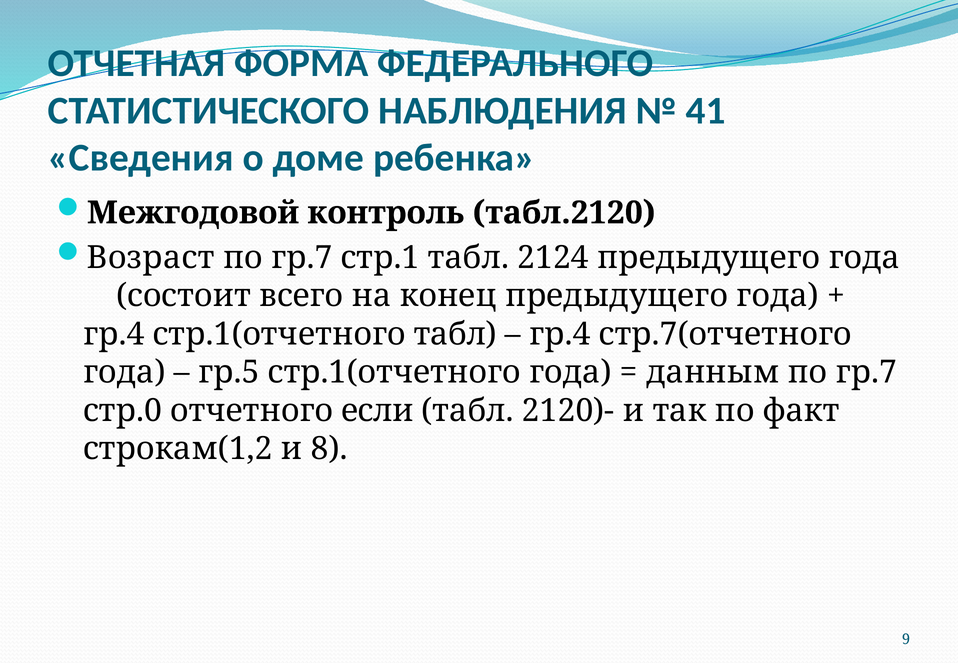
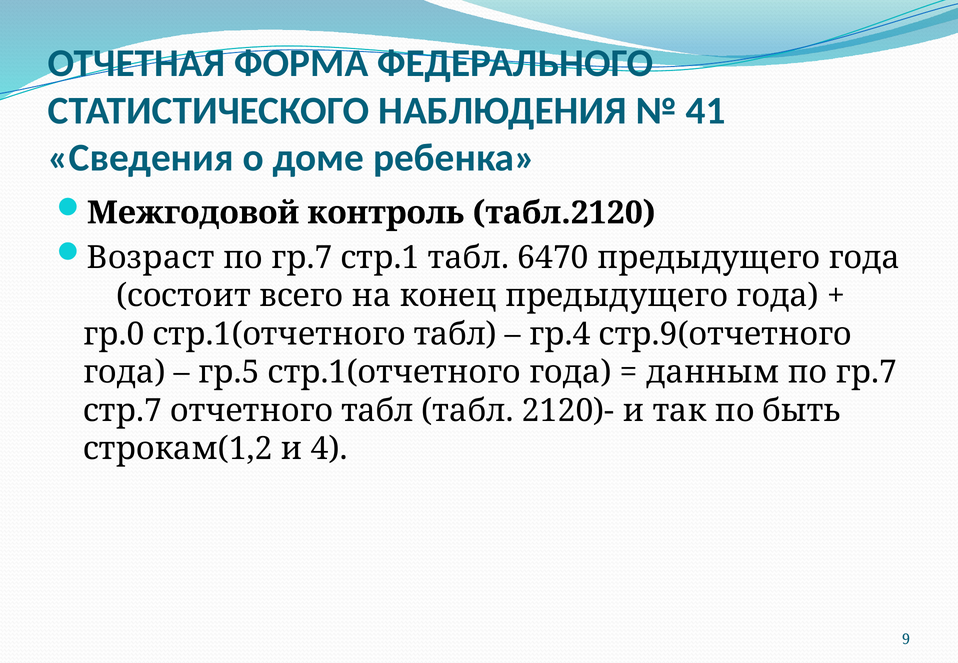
2124: 2124 -> 6470 (553, 258)
гр.4: гр.4 -> гр.0 (114, 334)
стр.7(отчетного: стр.7(отчетного -> стр.9(отчетного (725, 334)
стр.0: стр.0 -> стр.7 (123, 411)
отчетного если: если -> табл (378, 411)
факт: факт -> быть (801, 411)
8: 8 -> 4 (329, 449)
